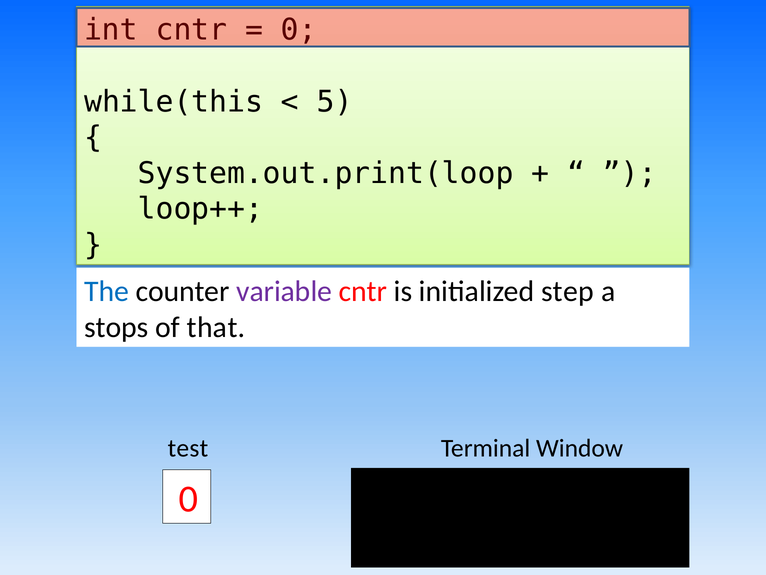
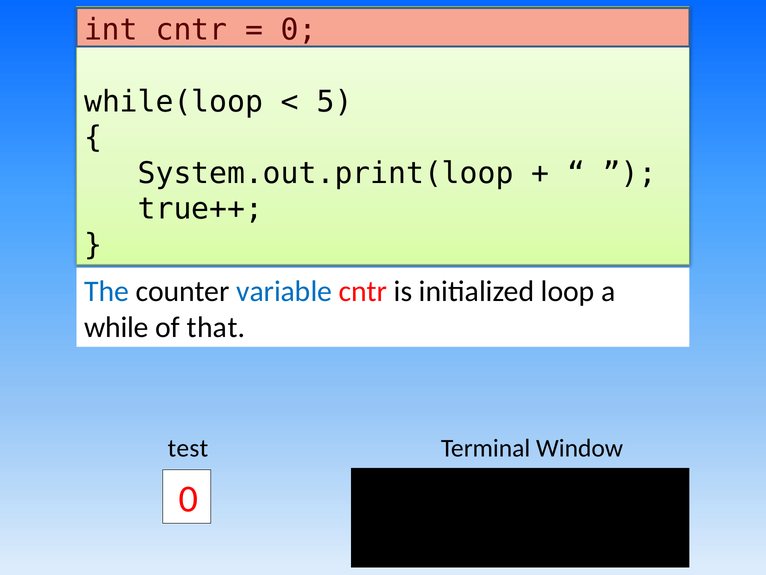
while(this: while(this -> while(loop (174, 102)
loop++: loop++ -> true++ (200, 209)
variable colour: purple -> blue (284, 291)
step: step -> loop (568, 291)
stops: stops -> while (116, 327)
